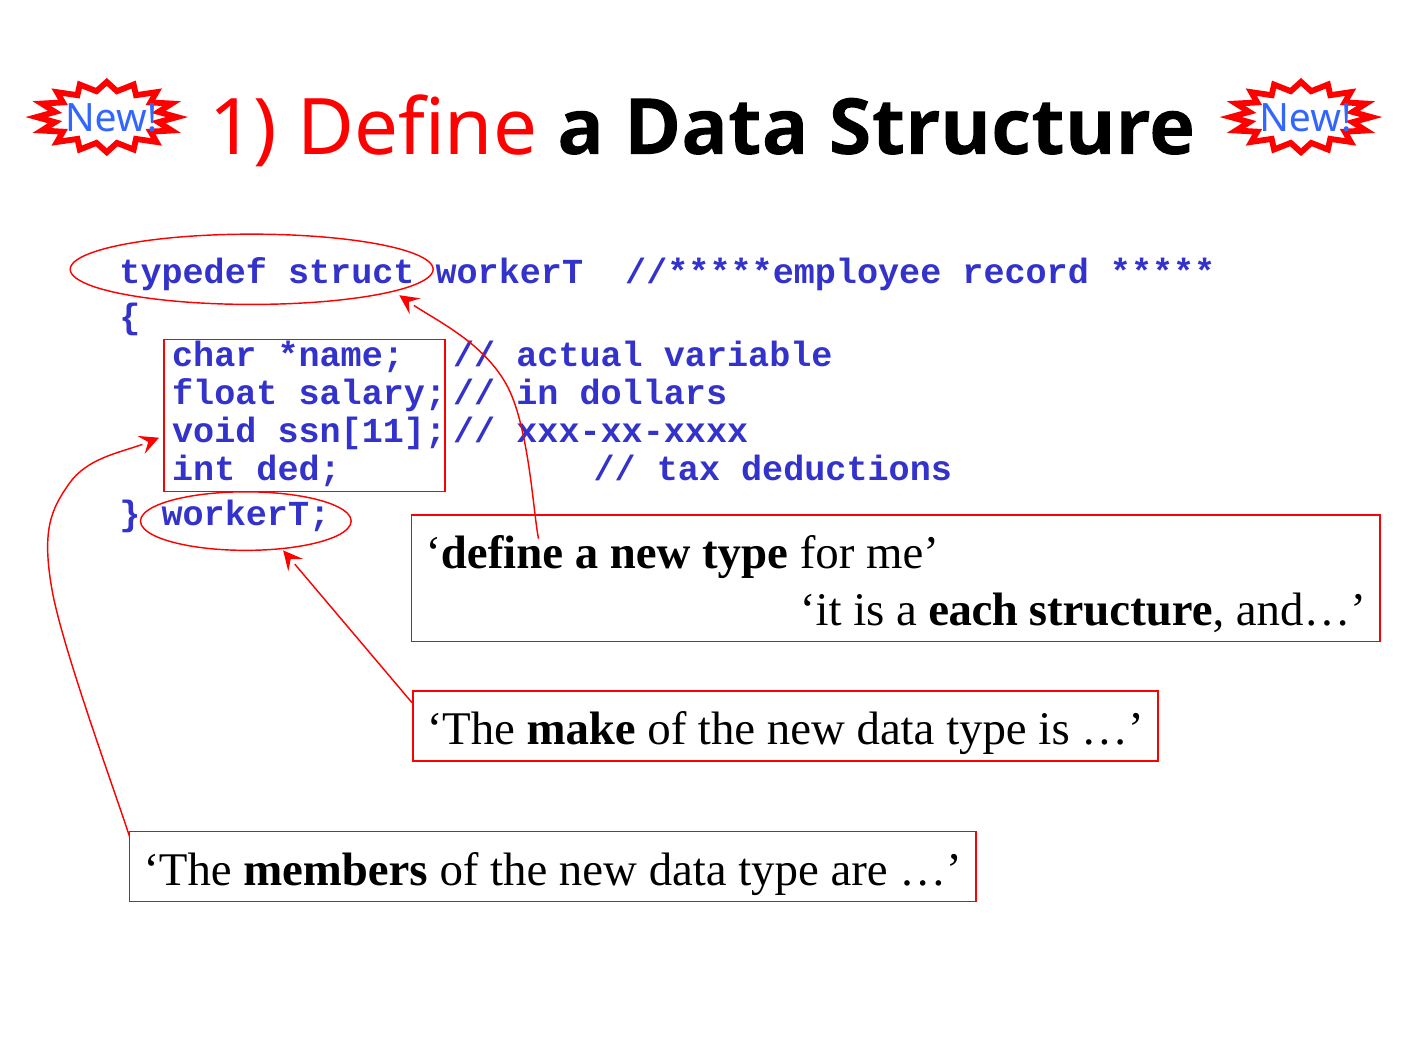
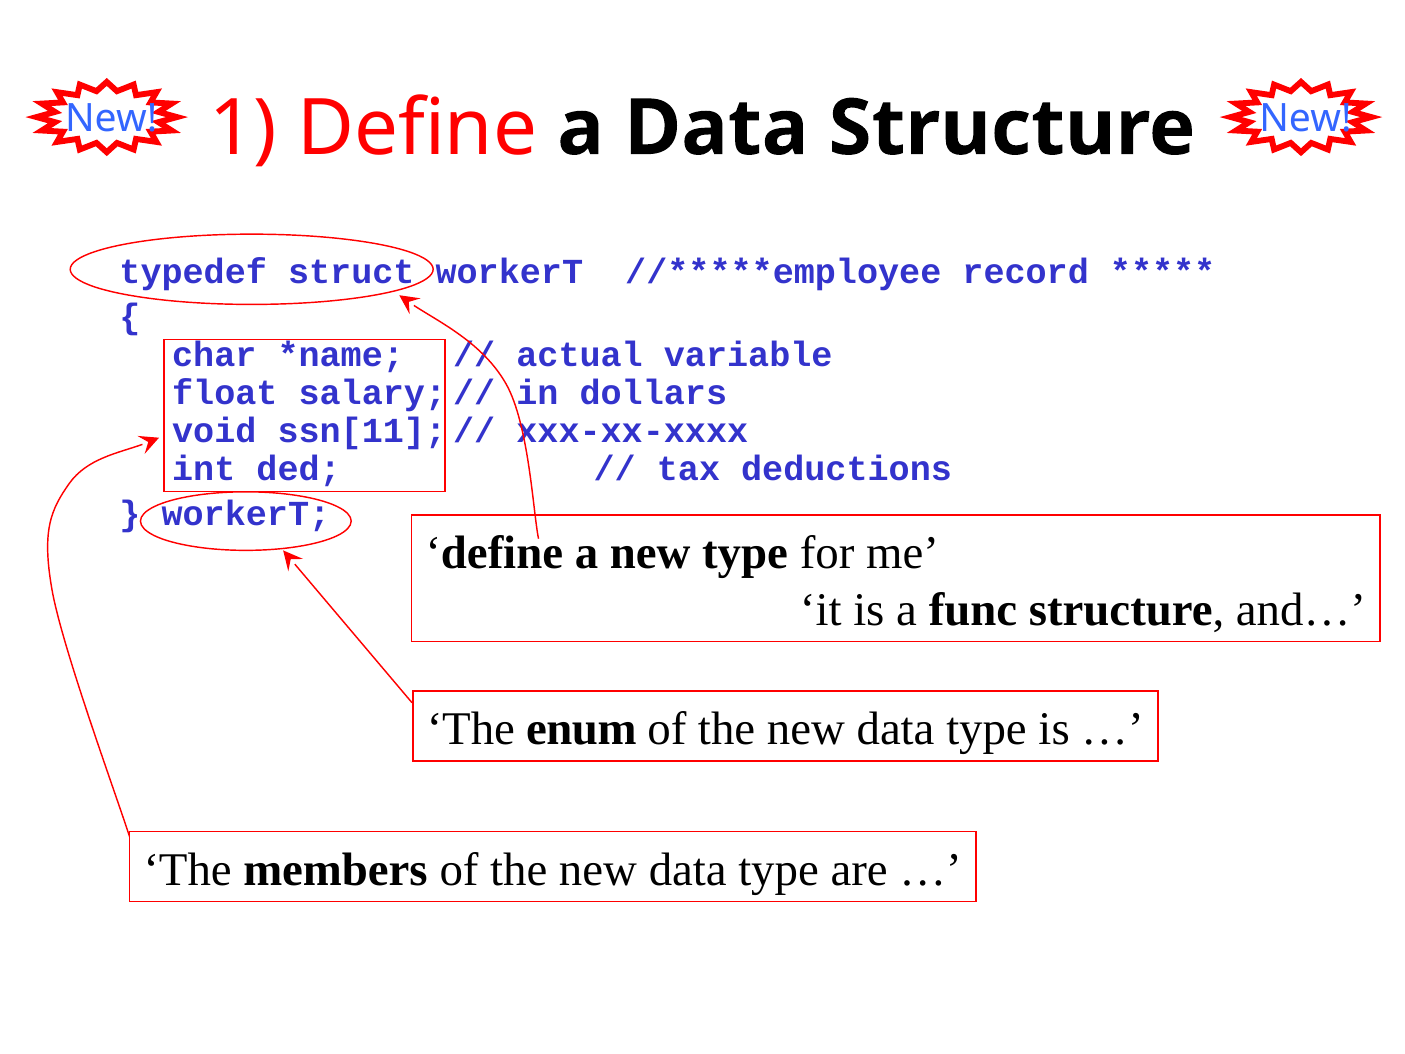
each: each -> func (973, 610)
make: make -> enum (581, 729)
